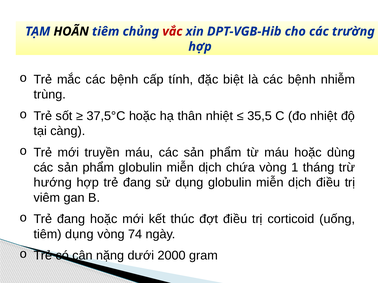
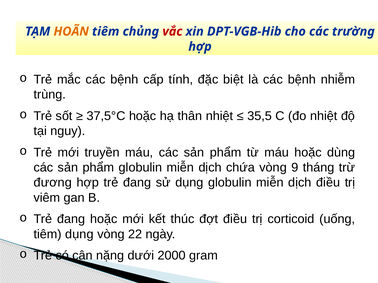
HOÃN colour: black -> orange (71, 32)
càng: càng -> nguy (68, 131)
1: 1 -> 9 (295, 168)
hướng: hướng -> đương (53, 183)
74: 74 -> 22 (135, 235)
